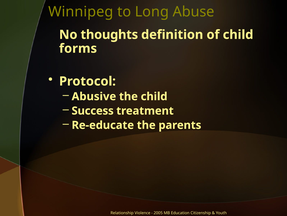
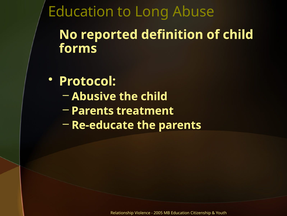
Winnipeg: Winnipeg -> Education (81, 12)
thoughts: thoughts -> reported (109, 35)
Success: Success -> Parents (93, 110)
